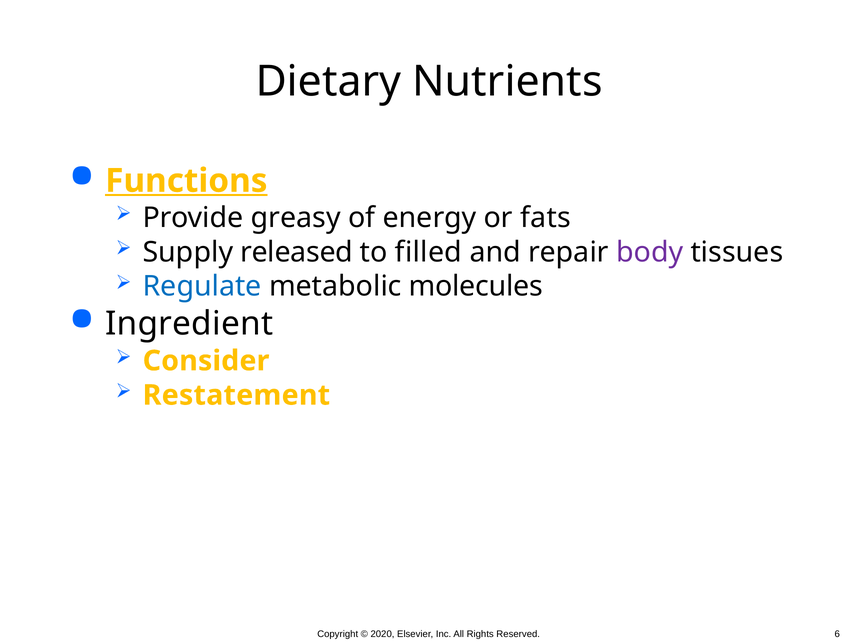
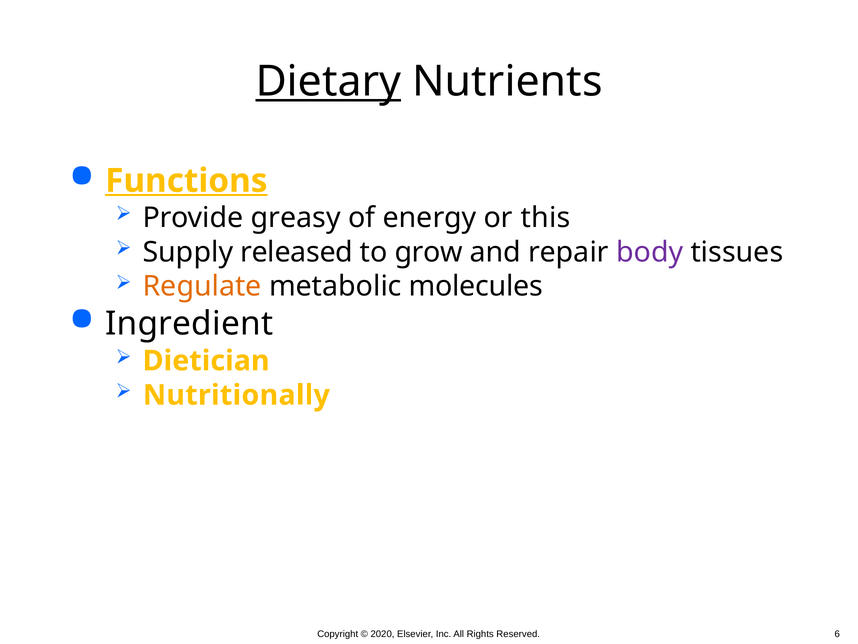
Dietary underline: none -> present (328, 82)
fats: fats -> this (546, 218)
filled: filled -> grow (429, 252)
Regulate colour: blue -> orange (202, 286)
Consider: Consider -> Dietician (206, 361)
Restatement: Restatement -> Nutritionally (236, 395)
